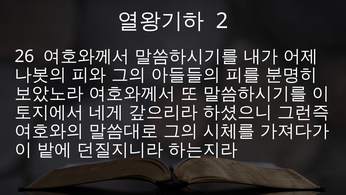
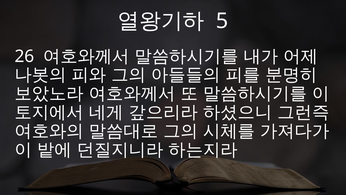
2: 2 -> 5 (222, 21)
